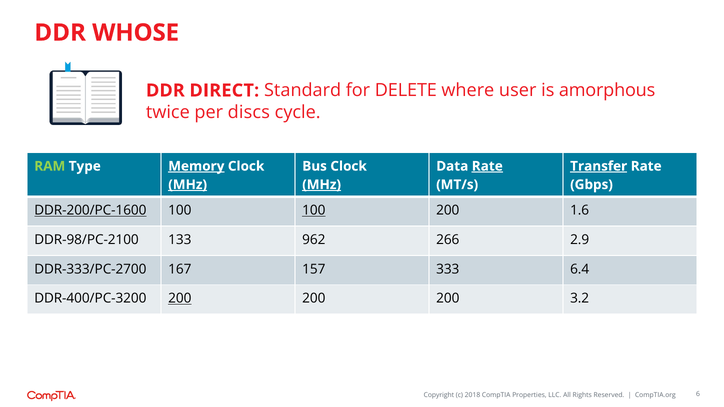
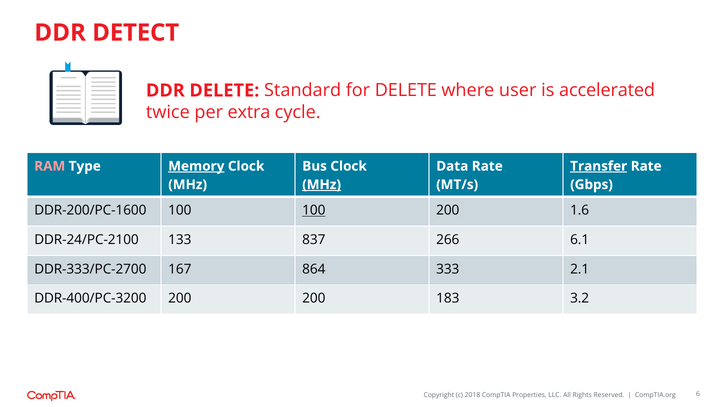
WHOSE: WHOSE -> DETECT (136, 33)
DDR DIRECT: DIRECT -> DELETE (224, 91)
amorphous: amorphous -> accelerated (607, 91)
discs: discs -> extra (249, 112)
RAM colour: light green -> pink (50, 166)
Rate underline: present -> none (487, 166)
MHz underline: present -> none (188, 185)
DDR-200/PC-1600 underline: present -> none (90, 210)
DDR-98/PC-2100: DDR-98/PC-2100 -> DDR-24/PC-2100 (87, 240)
962: 962 -> 837 (314, 240)
2.9: 2.9 -> 6.1 (580, 240)
157: 157 -> 864 (314, 269)
6.4: 6.4 -> 2.1 (580, 269)
200 underline: present -> none (180, 299)
200: 200 -> 183 (448, 299)
